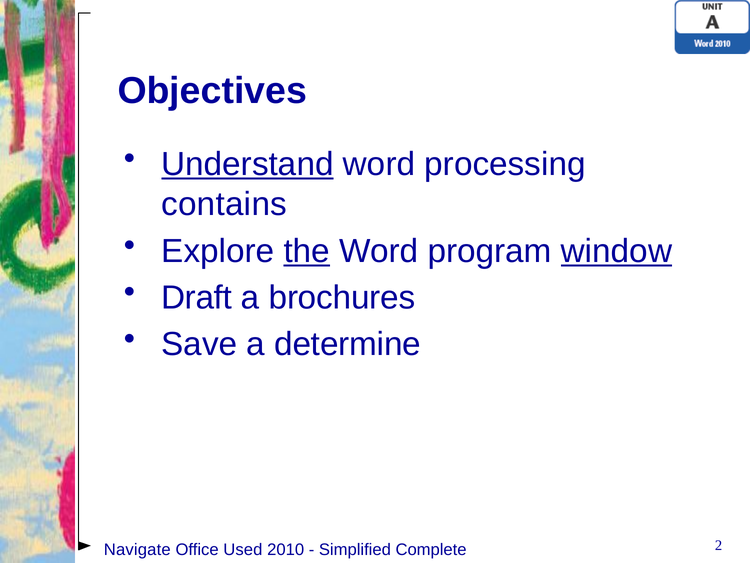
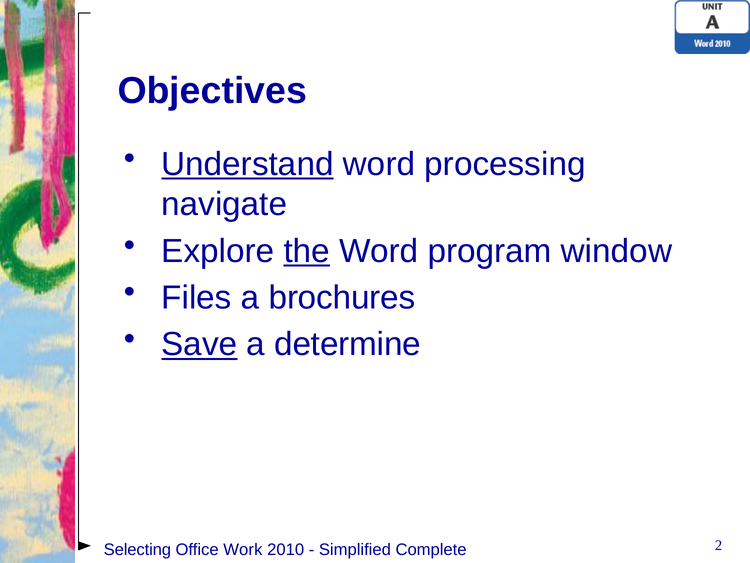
contains: contains -> navigate (224, 204)
window underline: present -> none (616, 251)
Draft: Draft -> Files (196, 297)
Save underline: none -> present (199, 344)
Navigate: Navigate -> Selecting (137, 549)
Used: Used -> Work (243, 549)
